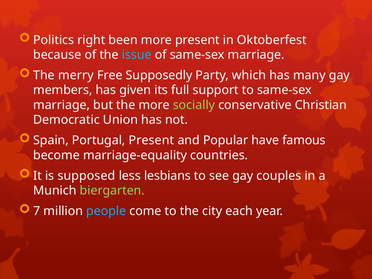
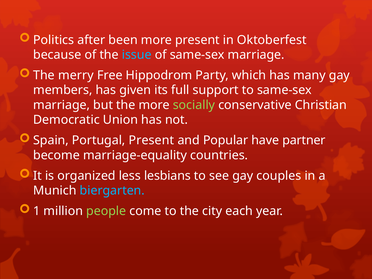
right: right -> after (91, 40)
Supposedly: Supposedly -> Hippodrom (159, 75)
famous: famous -> partner (304, 140)
supposed: supposed -> organized (86, 176)
biergarten colour: light green -> light blue (112, 191)
7: 7 -> 1 (37, 211)
people colour: light blue -> light green (106, 211)
